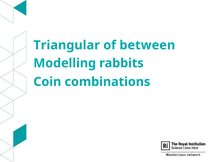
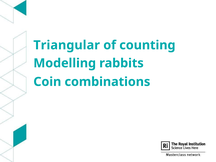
between: between -> counting (147, 45)
